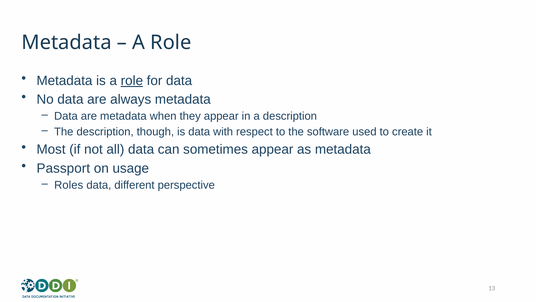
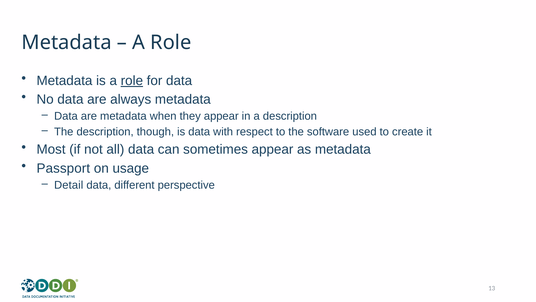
Roles: Roles -> Detail (69, 185)
